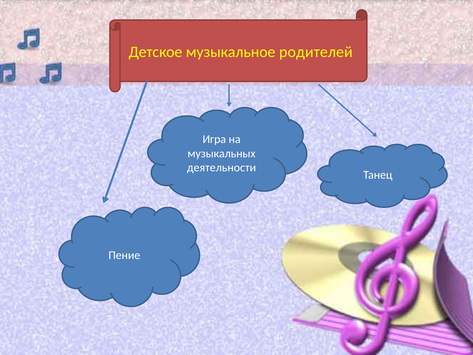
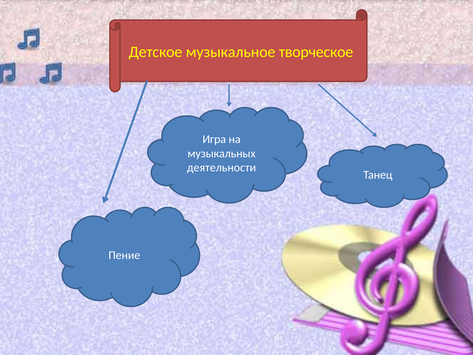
родителей: родителей -> творческое (316, 52)
